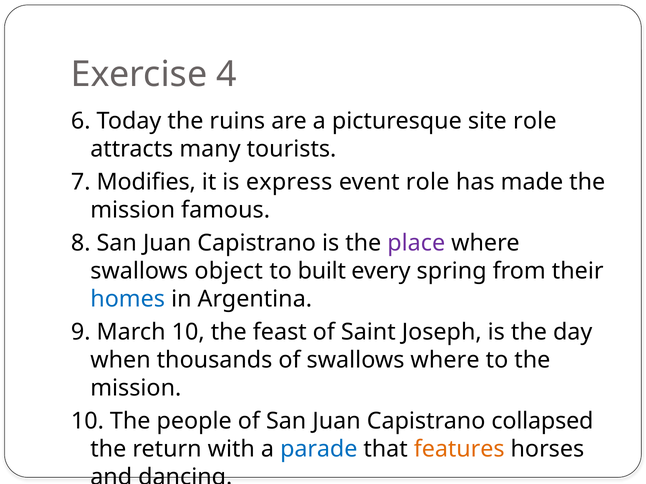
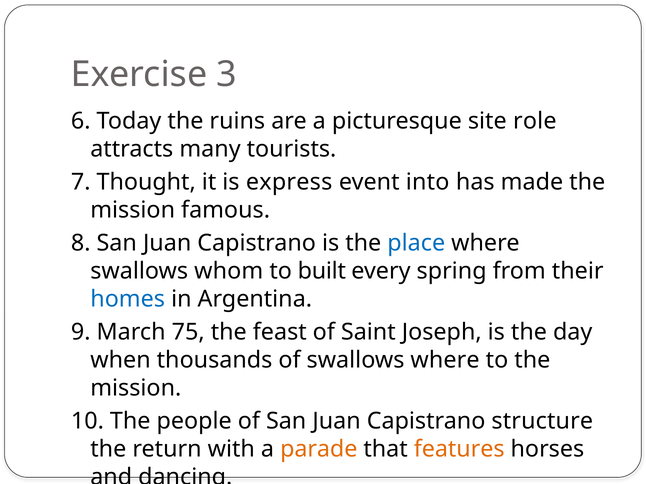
4: 4 -> 3 (227, 75)
Modifies: Modifies -> Thought (146, 182)
event role: role -> into (428, 182)
place colour: purple -> blue (416, 243)
object: object -> whom (229, 271)
March 10: 10 -> 75 (188, 333)
collapsed: collapsed -> structure (542, 422)
parade colour: blue -> orange (319, 450)
